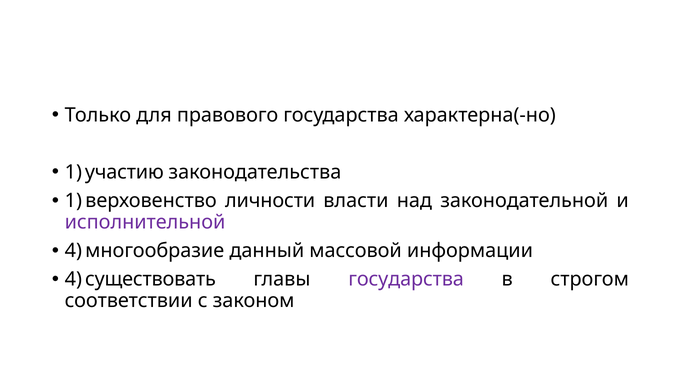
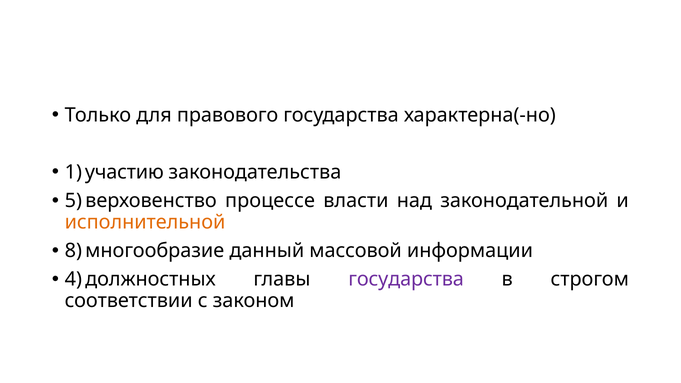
1: 1 -> 5 (73, 201)
личности: личности -> процессе (270, 201)
исполнительной colour: purple -> orange (145, 222)
4: 4 -> 8 (73, 251)
существовать: существовать -> должностных (150, 279)
